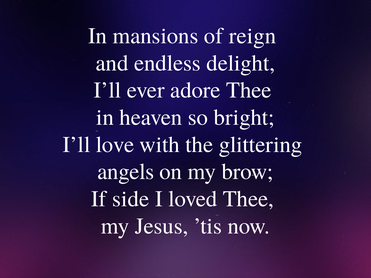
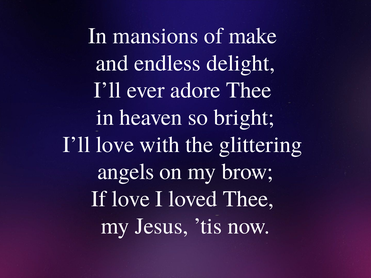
reign: reign -> make (253, 36)
If side: side -> love (131, 199)
